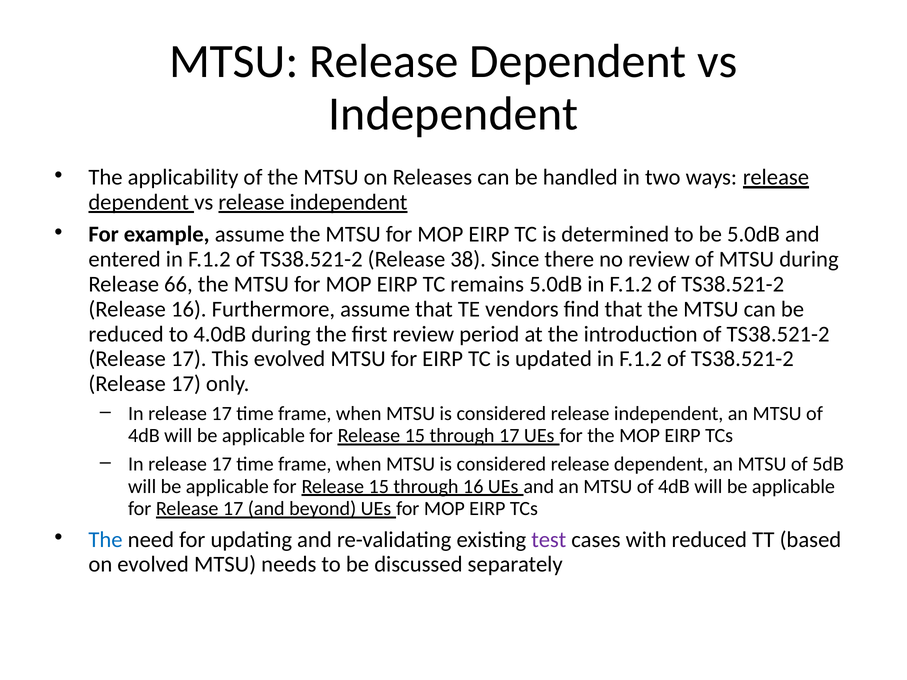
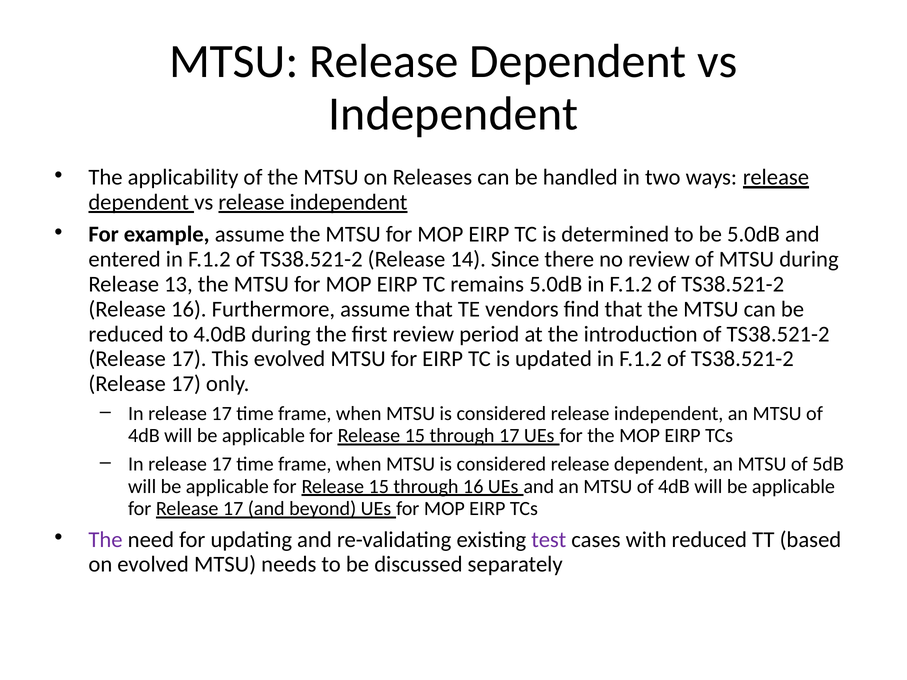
38: 38 -> 14 (468, 259)
66: 66 -> 13 (178, 284)
The colour: blue -> purple (106, 540)
